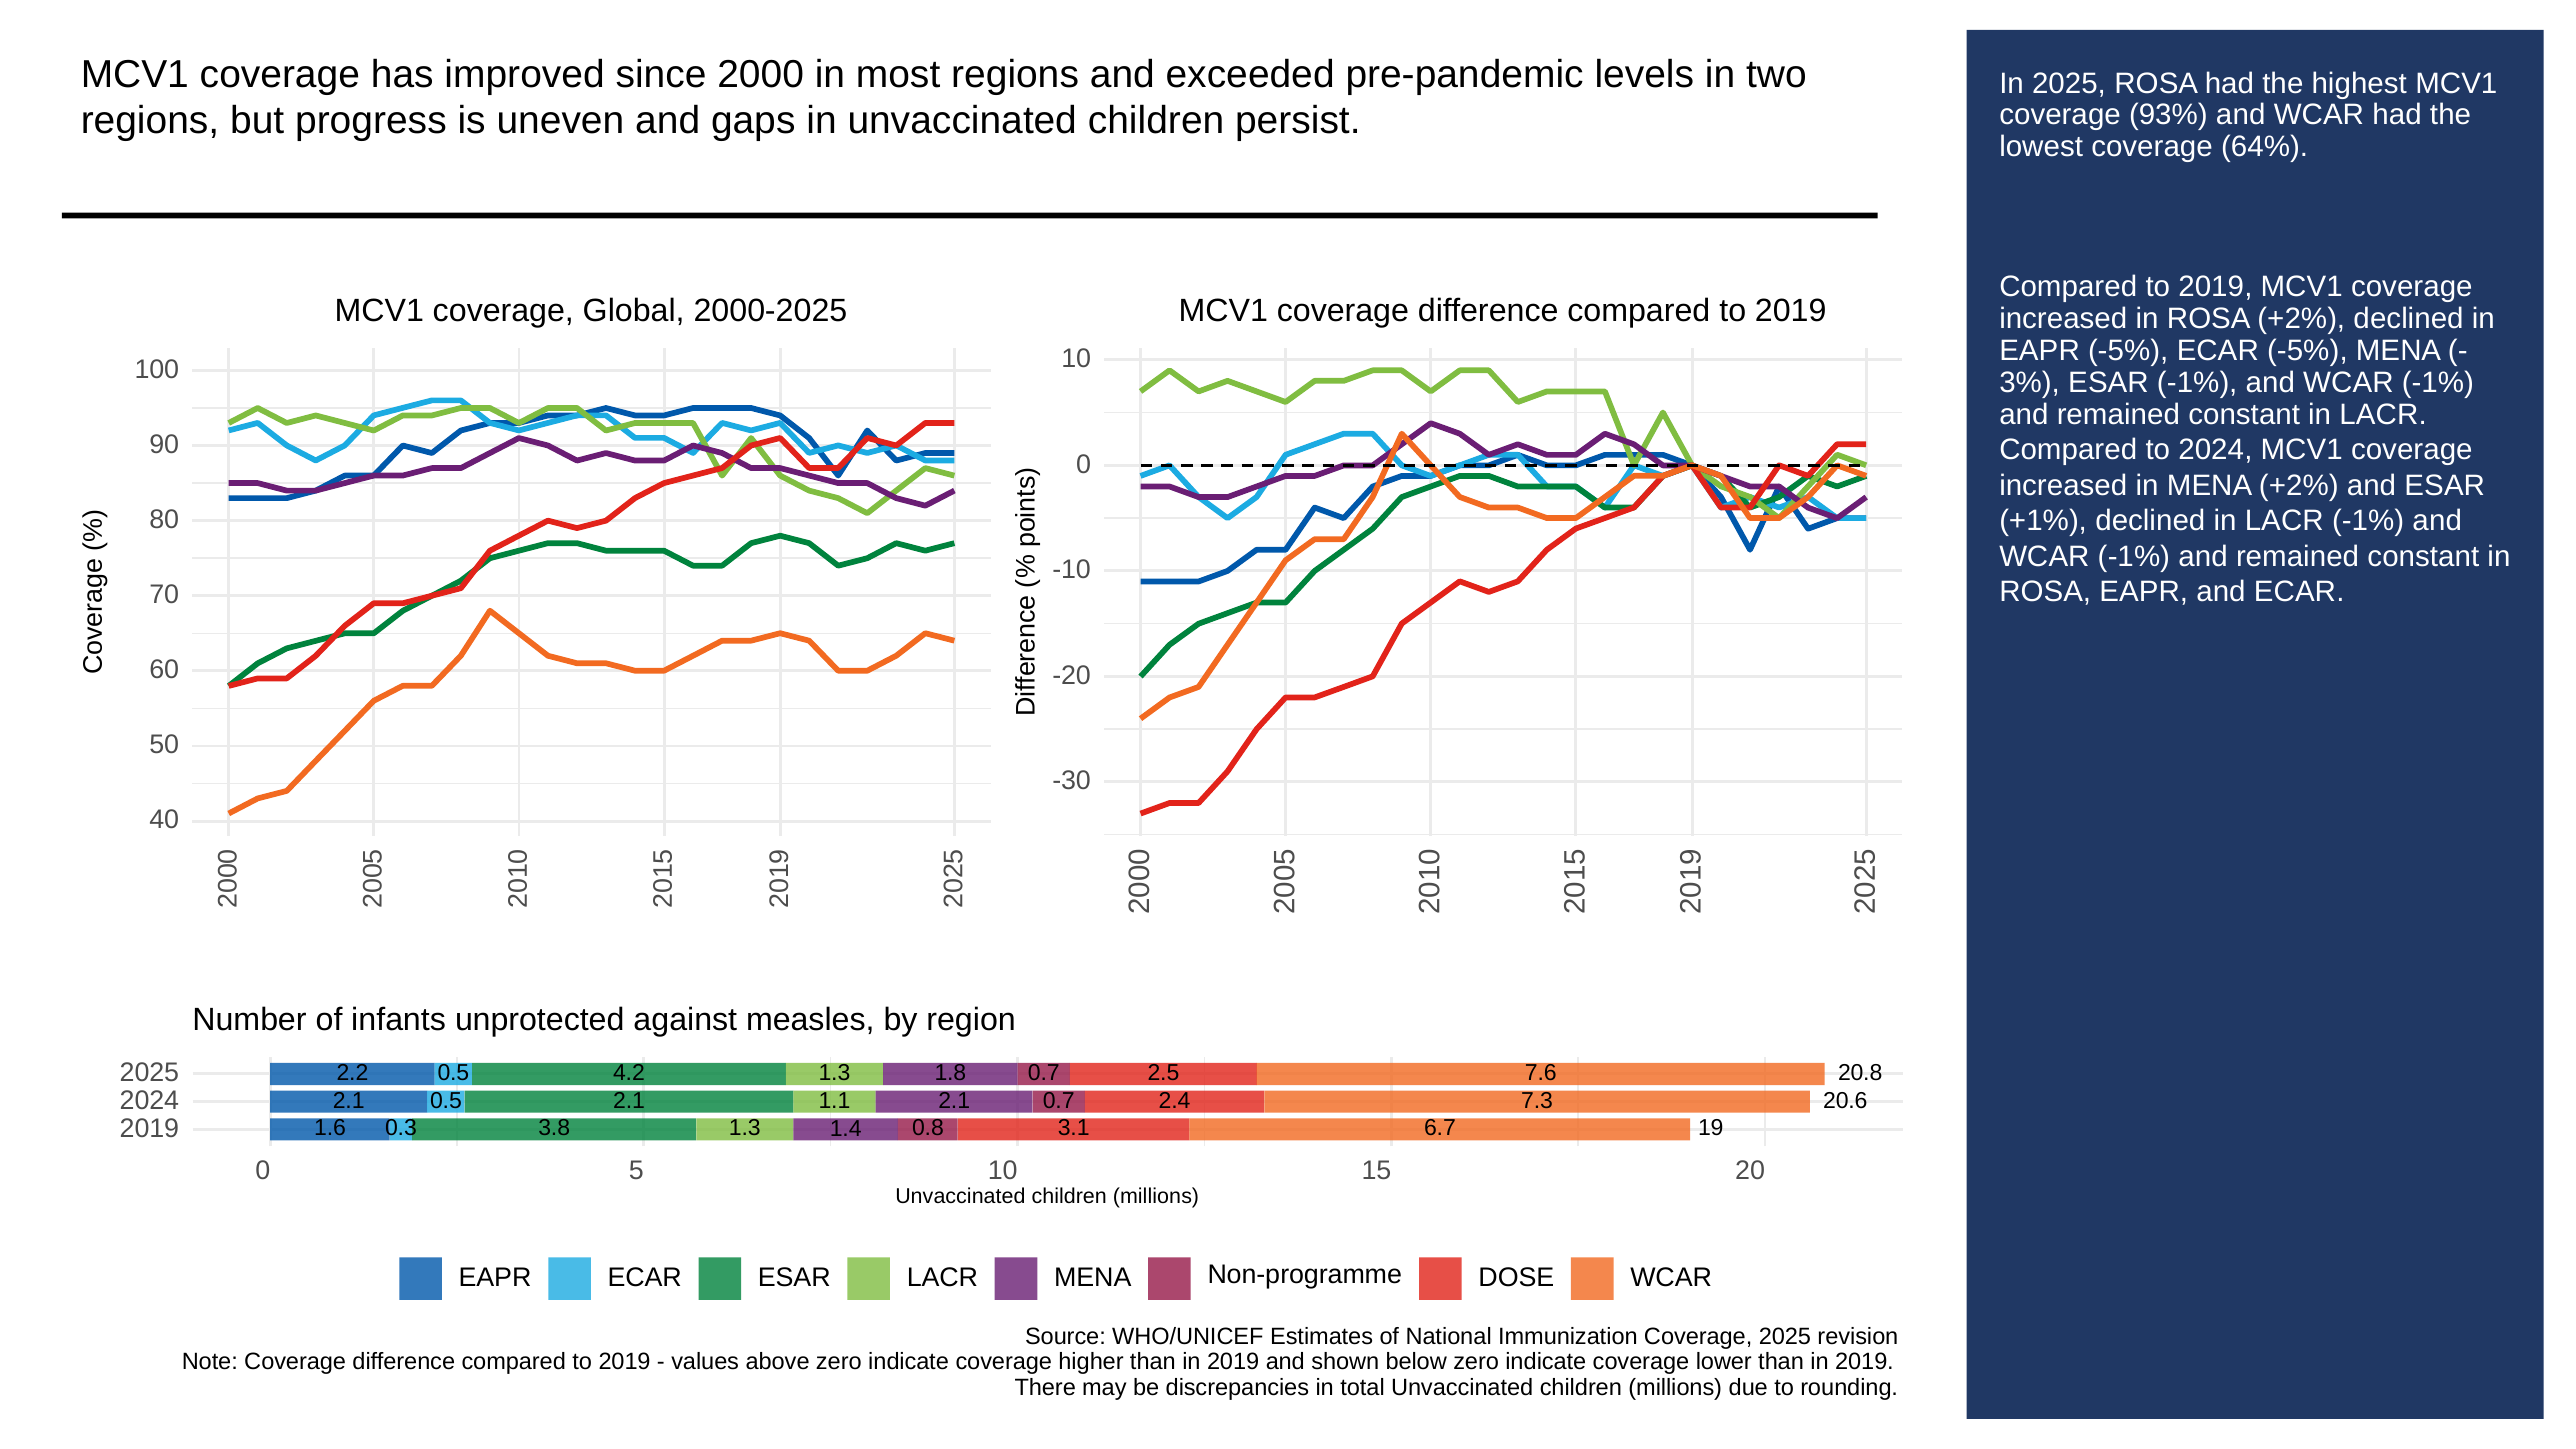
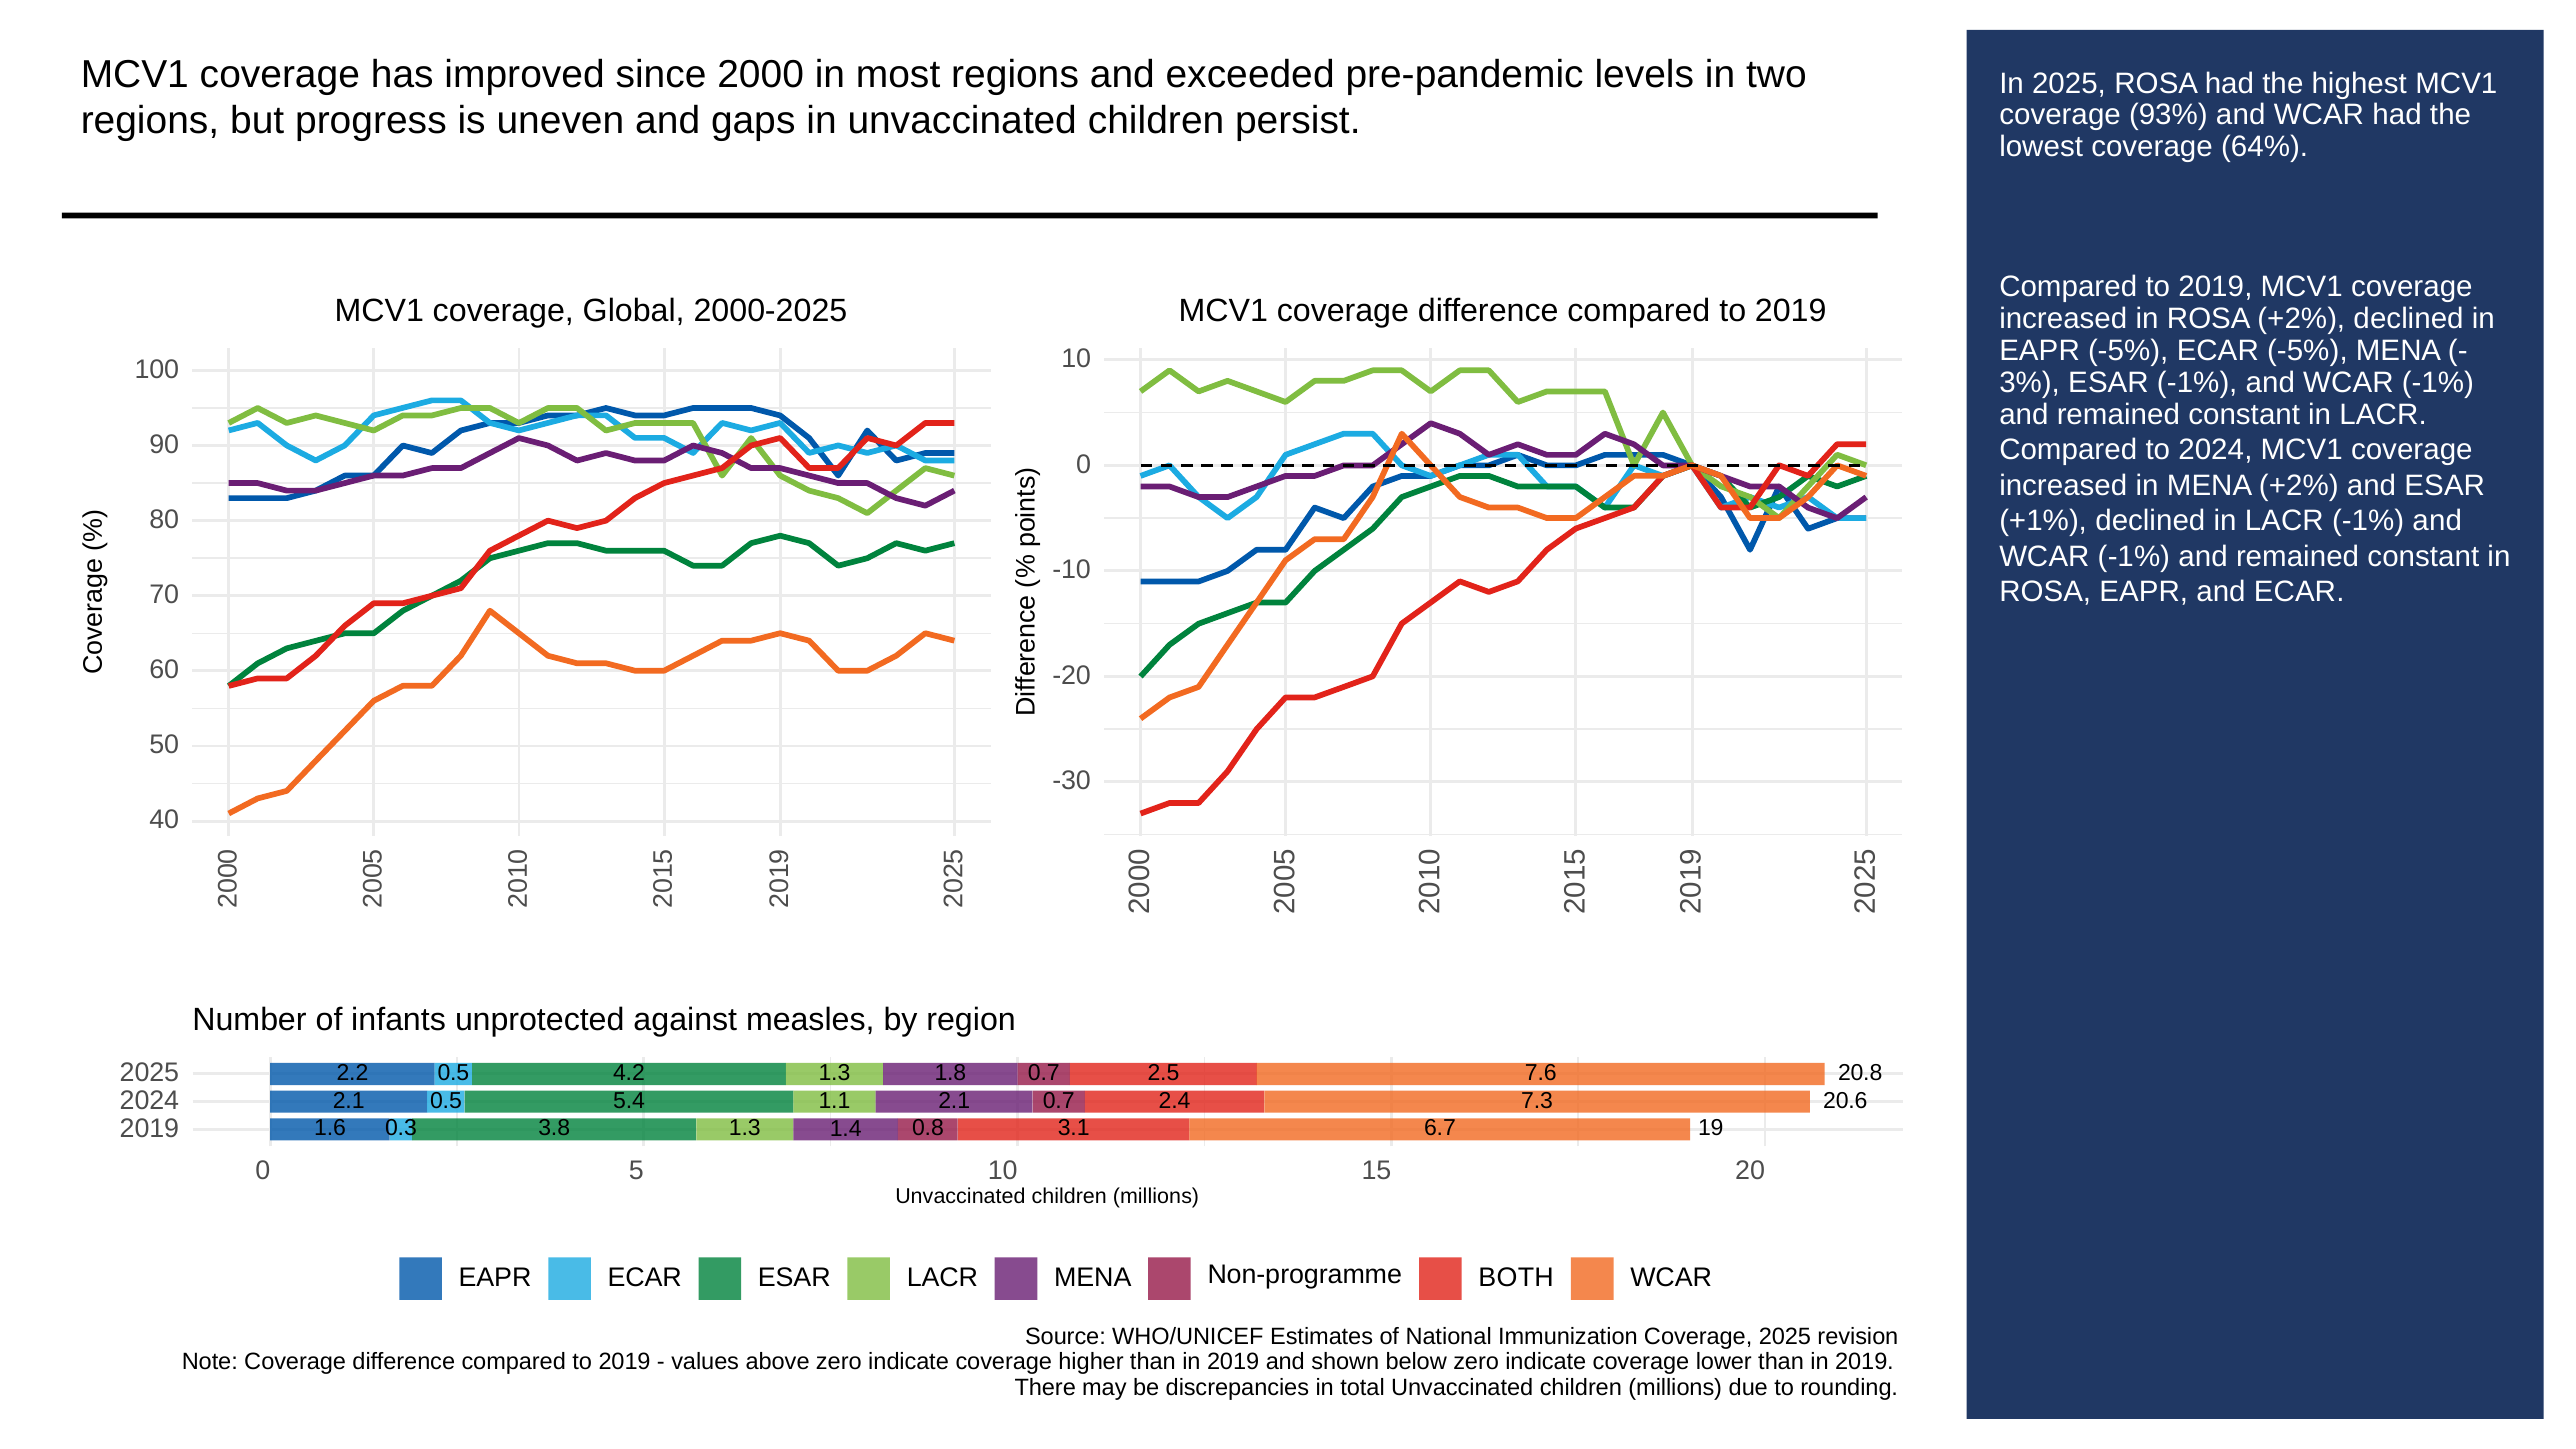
2.1: 2.1 -> 5.4 (629, 1101)
DOSE: DOSE -> BOTH (1516, 1278)
